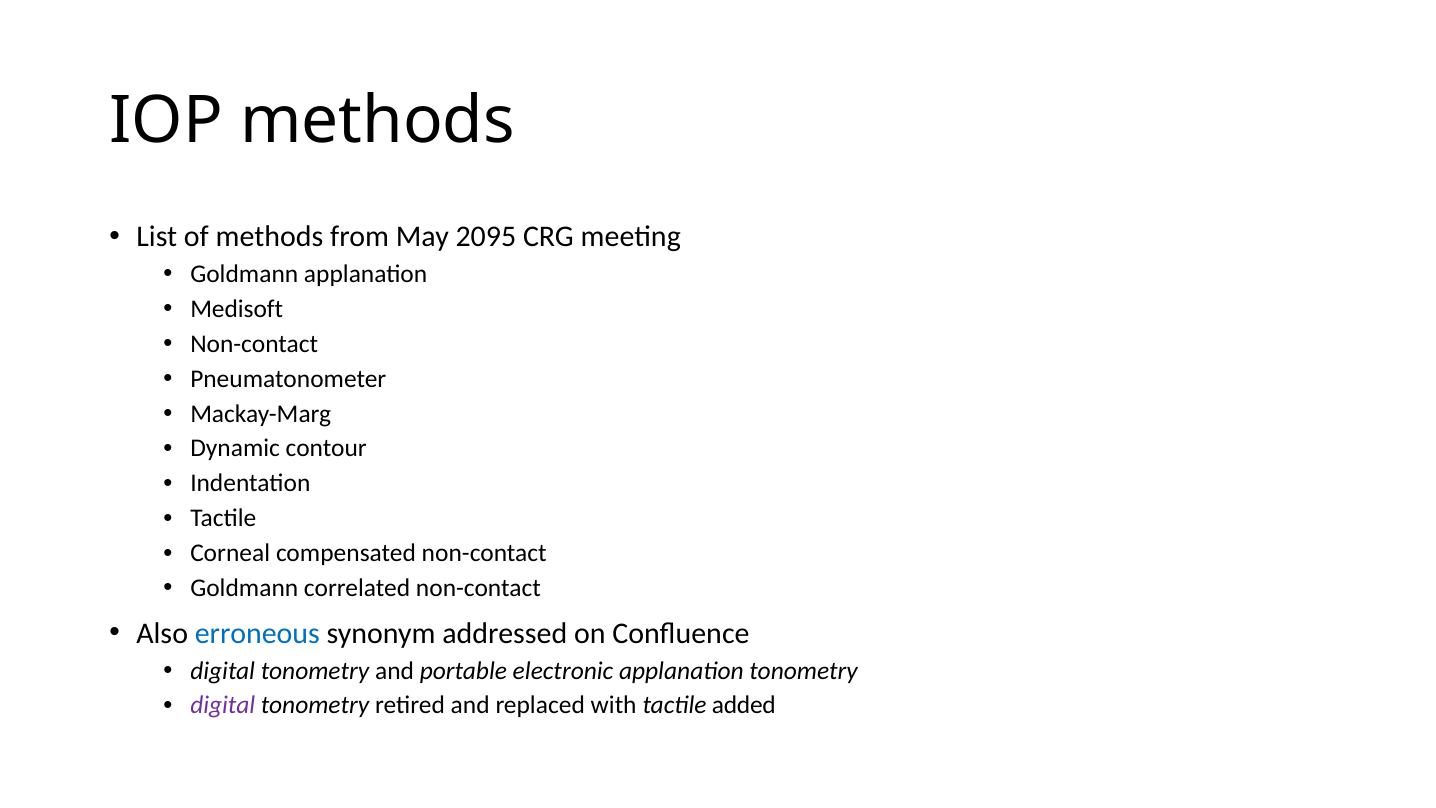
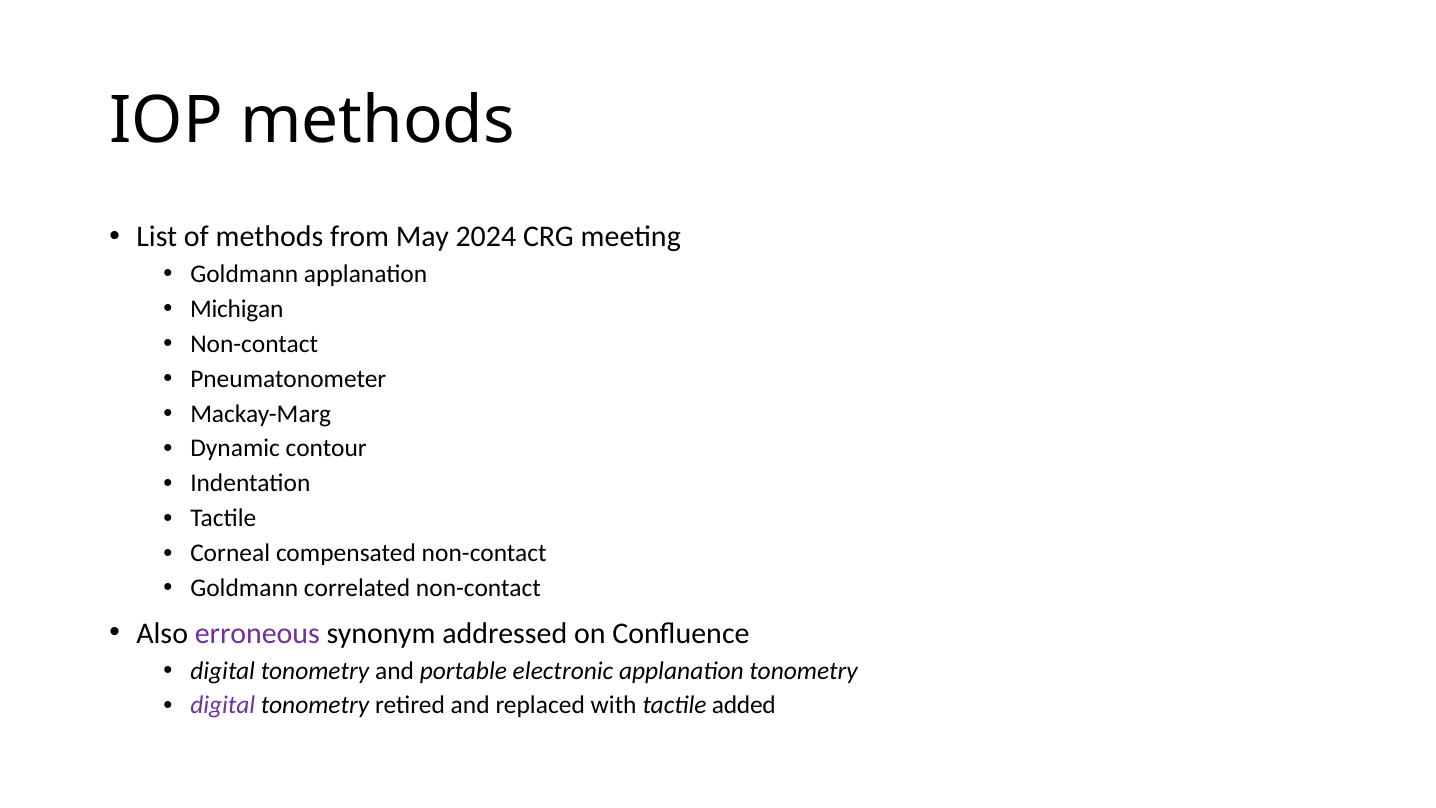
2095: 2095 -> 2024 (486, 236)
Medisoft: Medisoft -> Michigan (237, 309)
erroneous colour: blue -> purple (257, 633)
